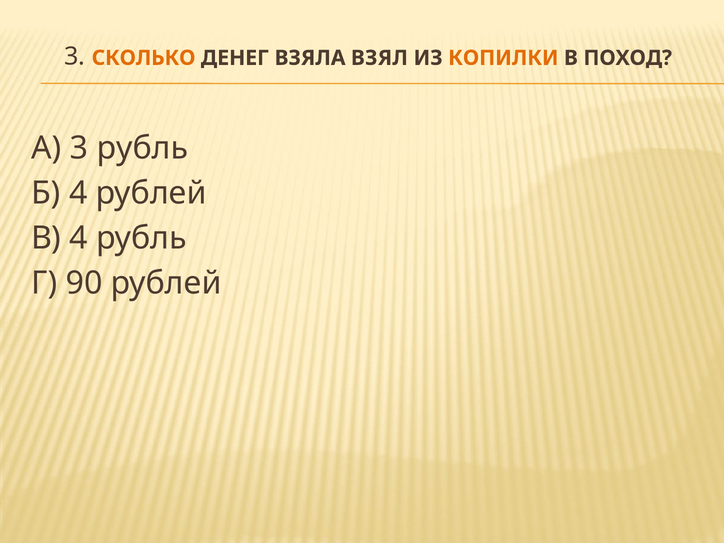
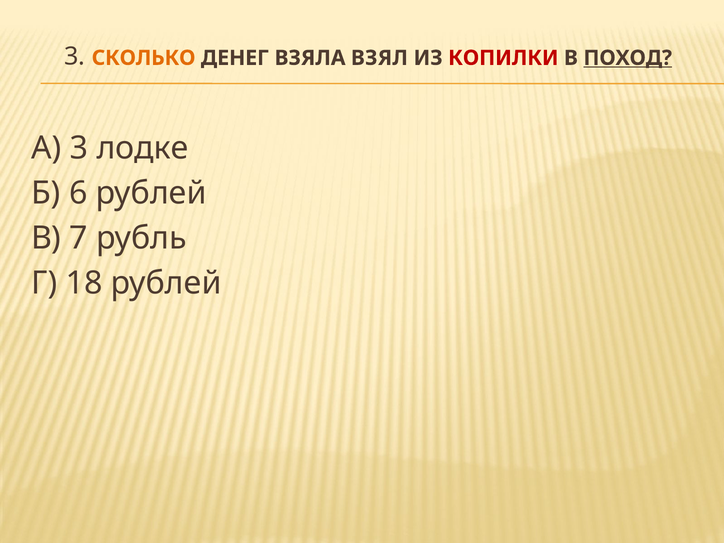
КОПИЛКИ colour: orange -> red (503, 58)
ПОХОД underline: none -> present (628, 58)
3 рубль: рубль -> лодке (142, 148)
Б 4: 4 -> 6 (78, 193)
В 4: 4 -> 7 (79, 238)
90: 90 -> 18 (84, 283)
